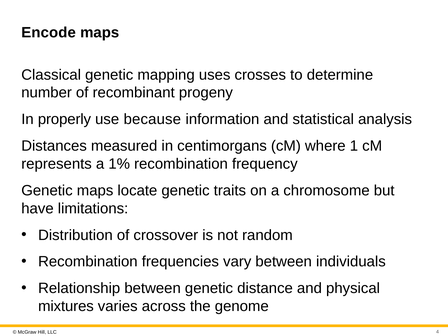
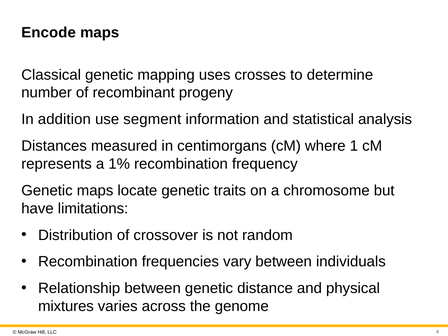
properly: properly -> addition (64, 119)
because: because -> segment (152, 119)
